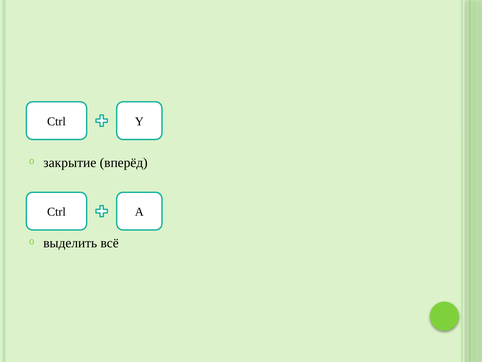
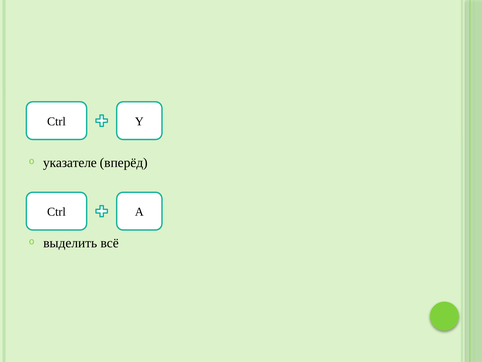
закрытие: закрытие -> указателе (70, 162)
